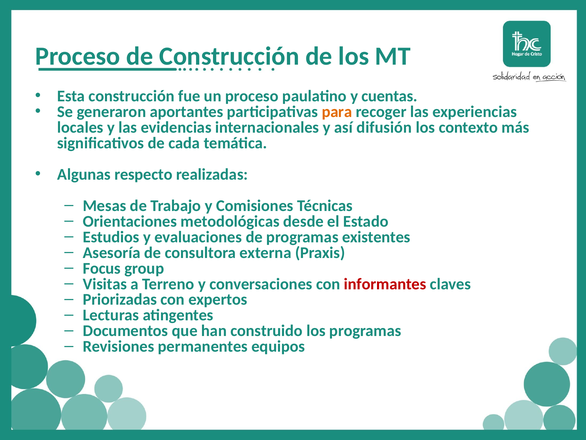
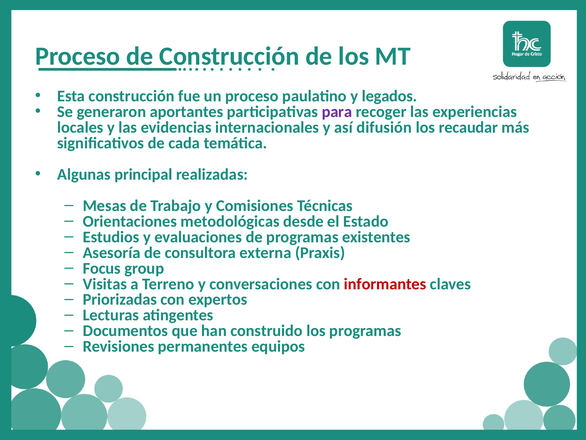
cuentas: cuentas -> legados (389, 96)
para colour: orange -> purple (337, 112)
contexto: contexto -> recaudar (468, 127)
respecto: respecto -> principal (143, 174)
